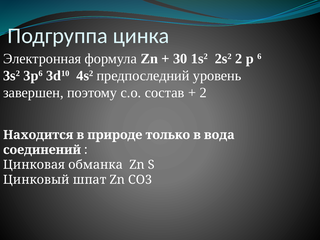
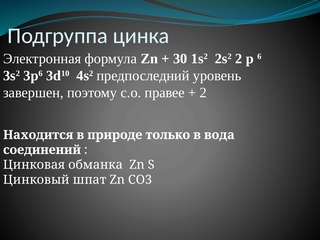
состав: состав -> правее (165, 93)
